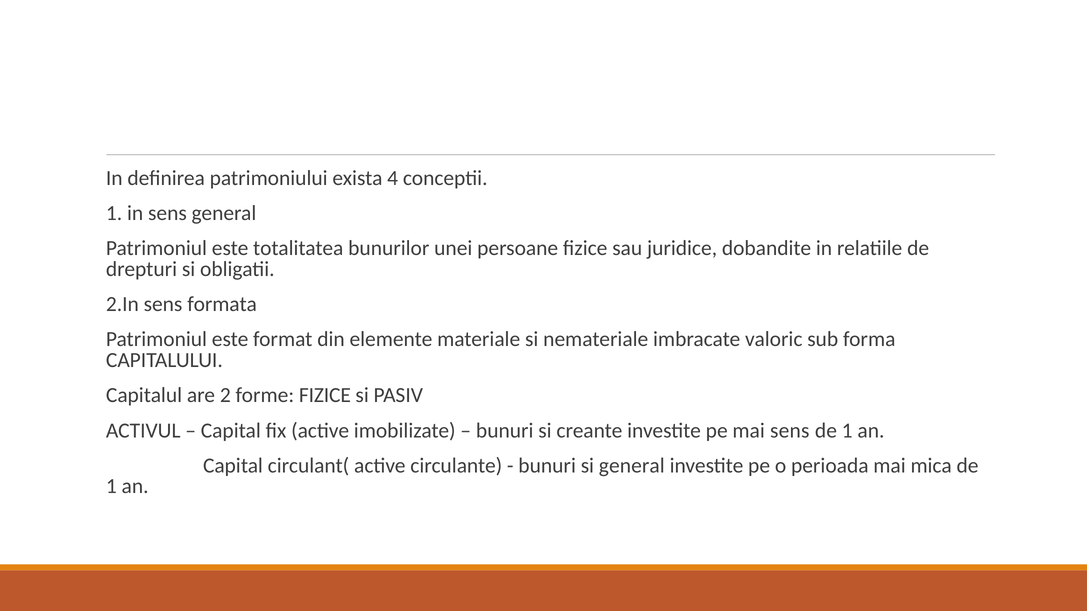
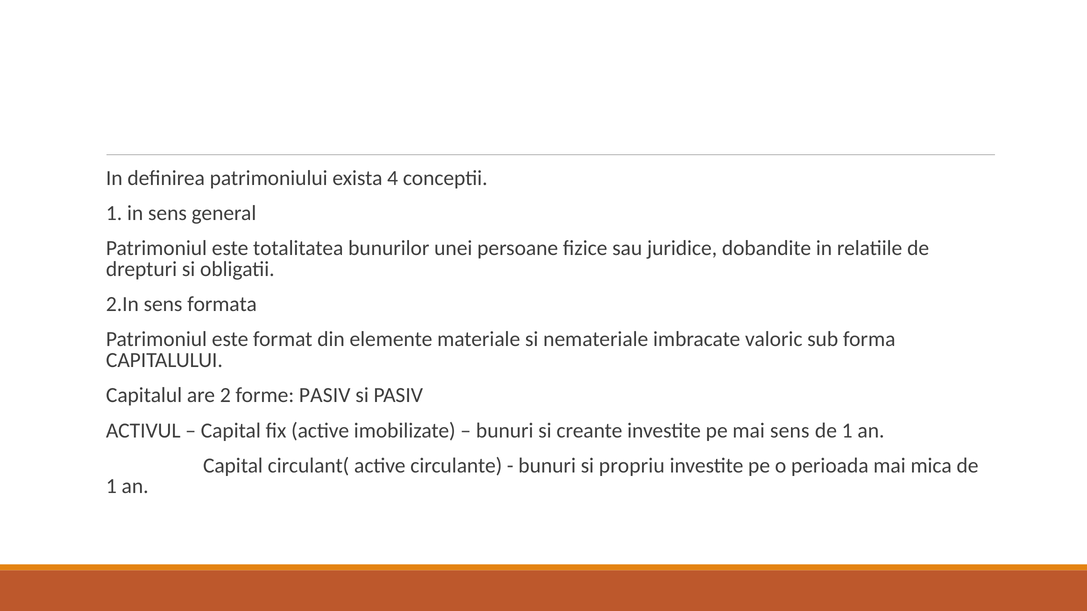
forme FIZICE: FIZICE -> PASIV (325, 396)
si general: general -> propriu (632, 466)
